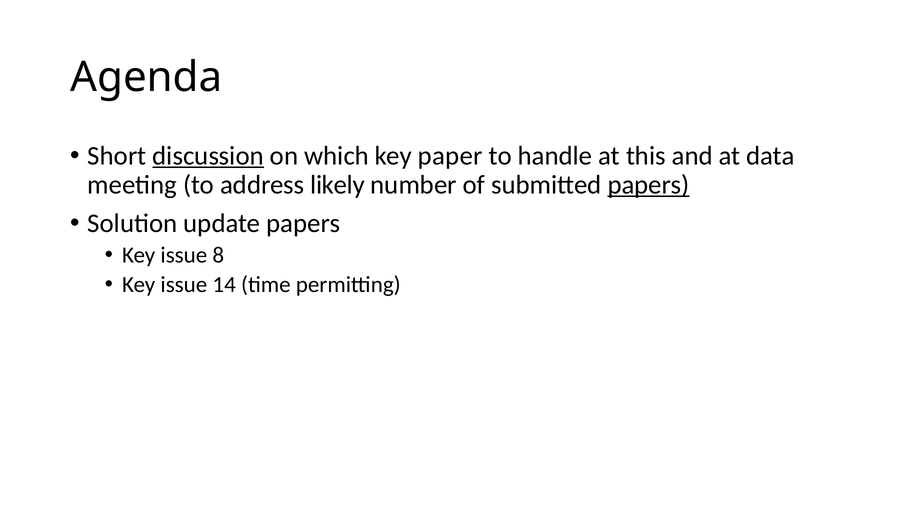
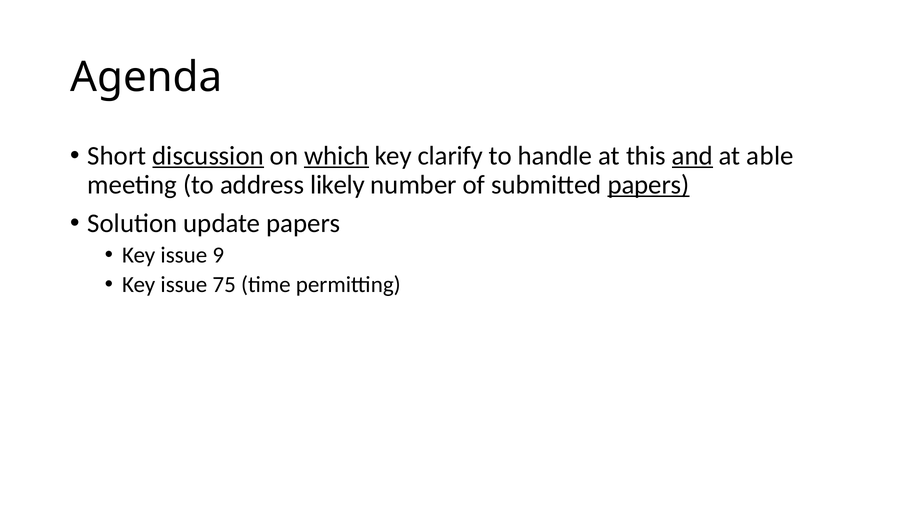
which underline: none -> present (337, 156)
paper: paper -> clarify (450, 156)
and underline: none -> present (692, 156)
data: data -> able (770, 156)
8: 8 -> 9 (218, 255)
14: 14 -> 75 (224, 285)
